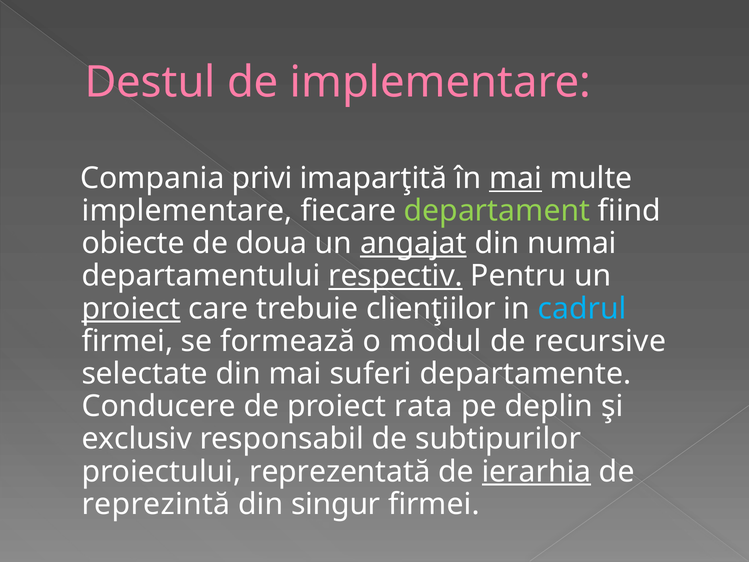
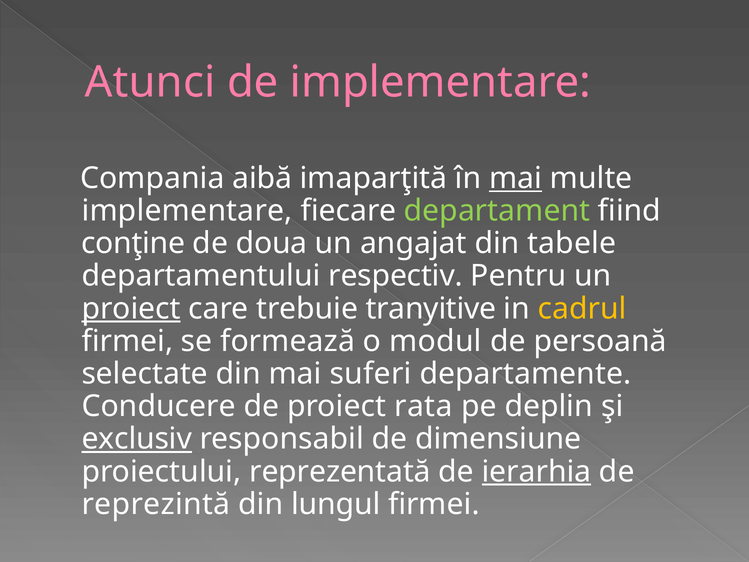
Destul: Destul -> Atunci (150, 82)
privi: privi -> aibă (262, 178)
obiecte: obiecte -> conţine (133, 243)
angajat underline: present -> none (413, 243)
numai: numai -> tabele (572, 243)
respectiv underline: present -> none (396, 276)
clienţiilor: clienţiilor -> tranyitive (431, 308)
cadrul colour: light blue -> yellow (582, 308)
recursive: recursive -> persoană (600, 341)
exclusiv underline: none -> present (137, 439)
subtipurilor: subtipurilor -> dimensiune (498, 439)
singur: singur -> lungul (336, 504)
